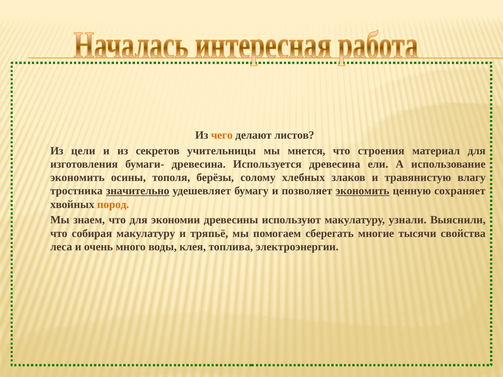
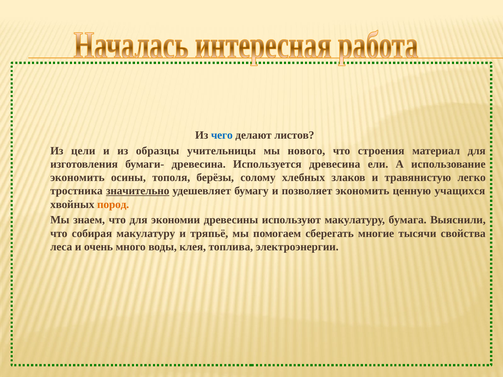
чего colour: orange -> blue (222, 135)
секретов: секретов -> образцы (158, 151)
мнется: мнется -> нового (306, 151)
влагу: влагу -> легко (472, 178)
экономить underline: present -> none (362, 191)
сохраняет: сохраняет -> учащихся (460, 191)
узнали: узнали -> бумага (408, 220)
